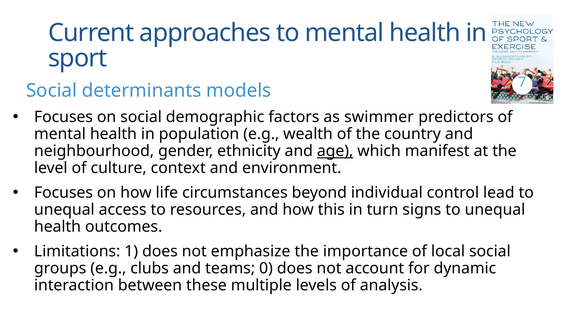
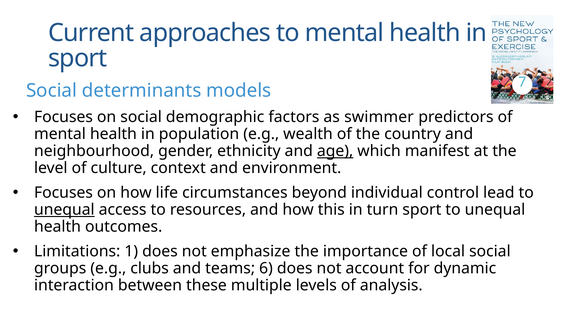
unequal underline: none -> present (64, 210)
turn signs: signs -> sport (422, 210)
0: 0 -> 6 (266, 268)
